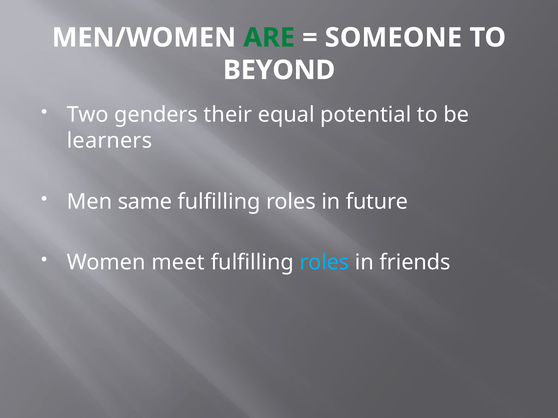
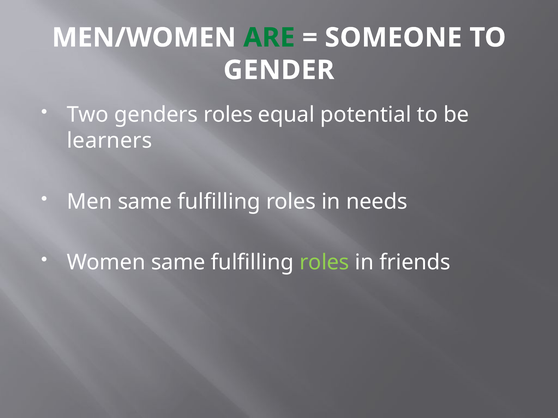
BEYOND: BEYOND -> GENDER (279, 70)
genders their: their -> roles (228, 115)
future: future -> needs (377, 202)
Women meet: meet -> same (178, 263)
roles colour: light blue -> light green (324, 263)
